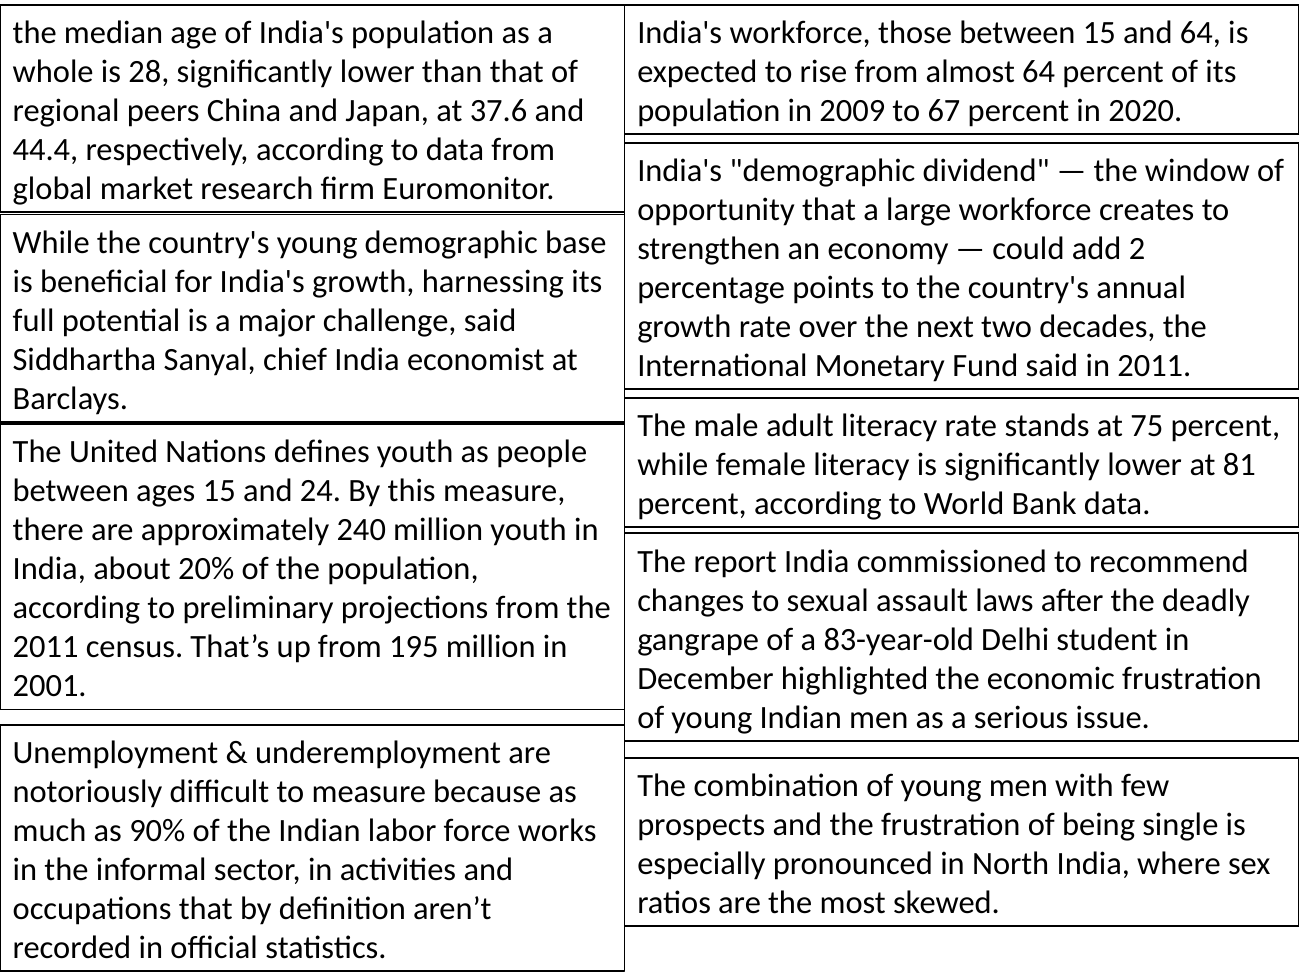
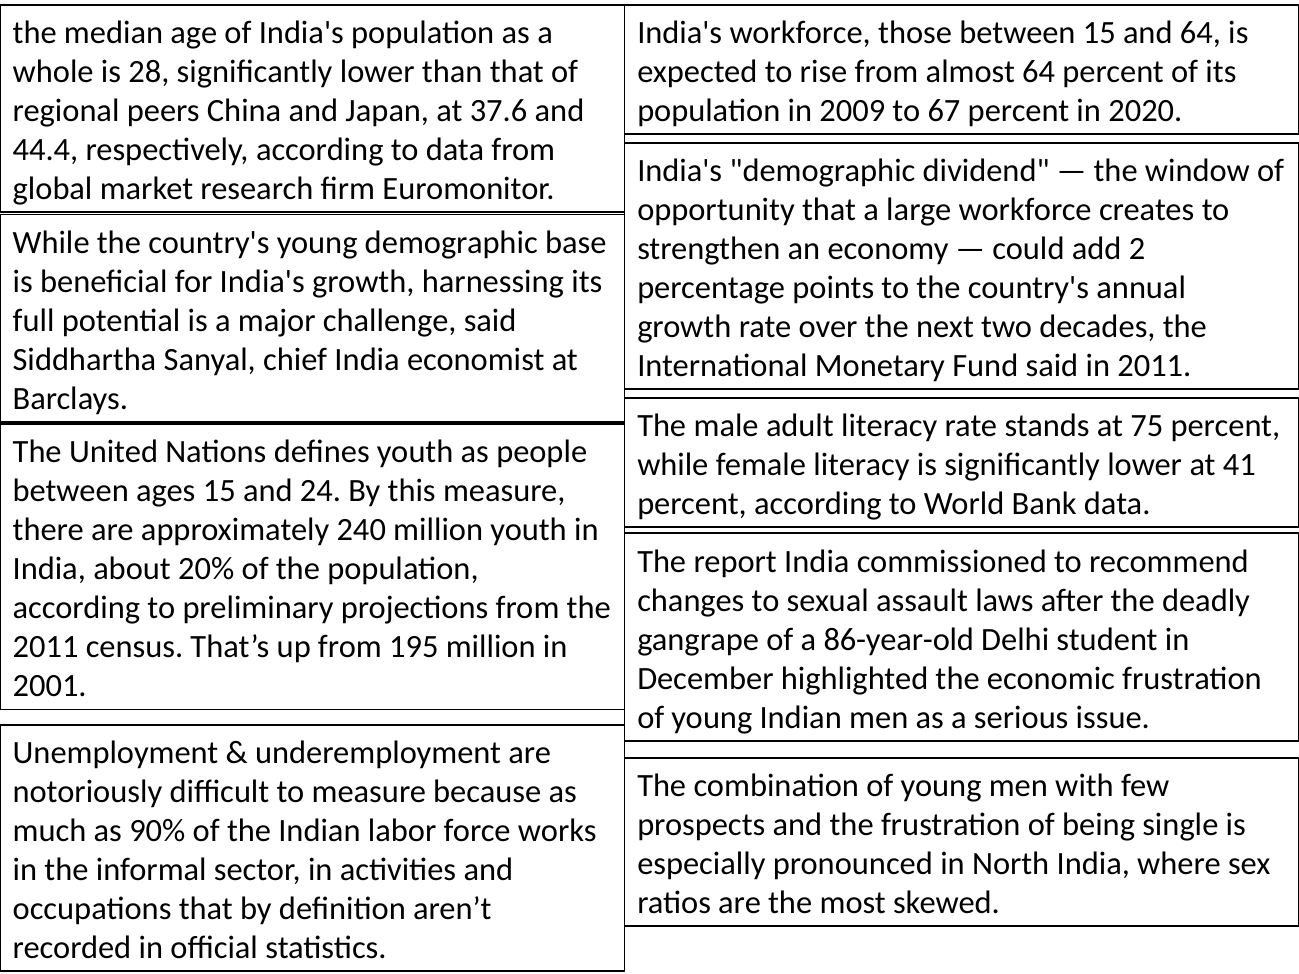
81: 81 -> 41 (1239, 465)
83-year-old: 83-year-old -> 86-year-old (899, 640)
